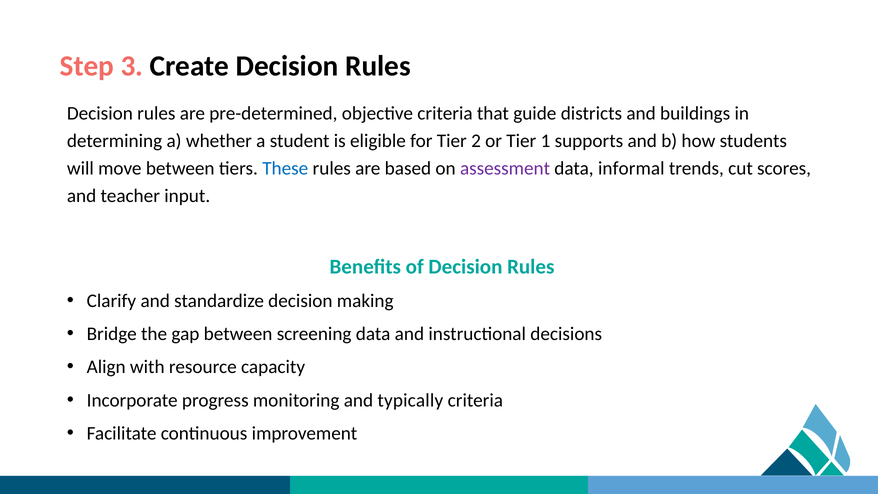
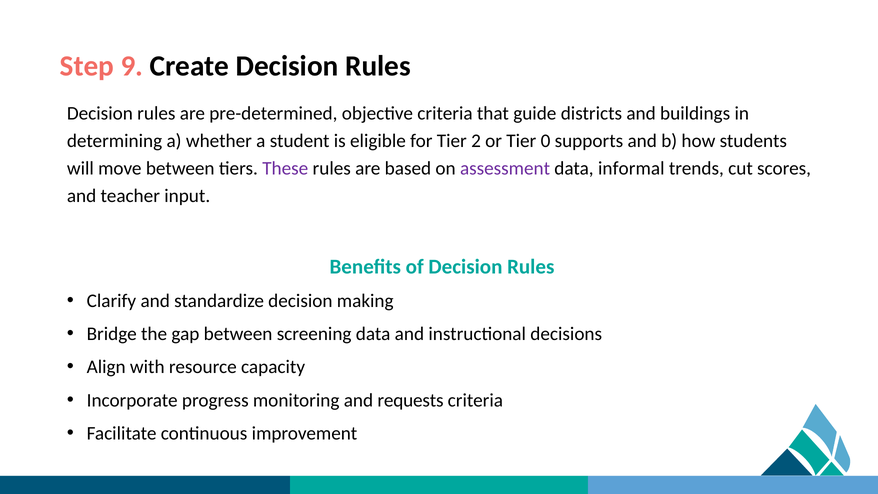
3: 3 -> 9 (132, 66)
1: 1 -> 0 (546, 141)
These colour: blue -> purple (285, 168)
typically: typically -> requests (411, 400)
